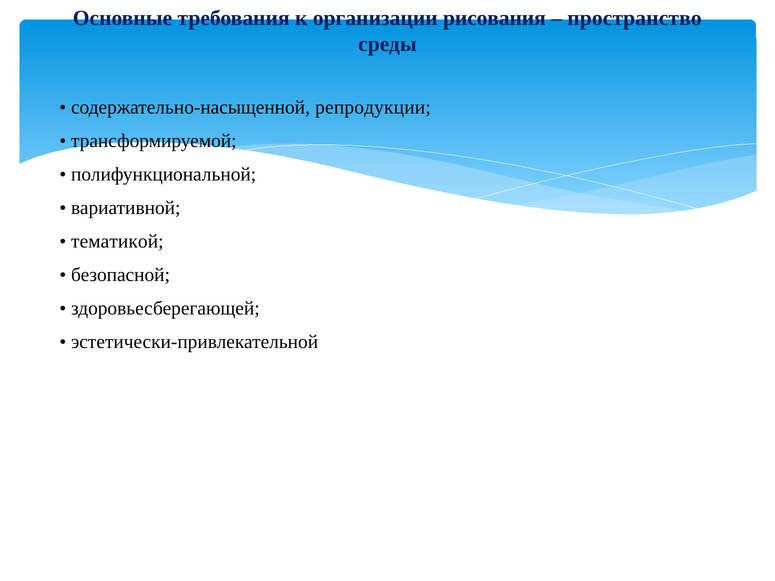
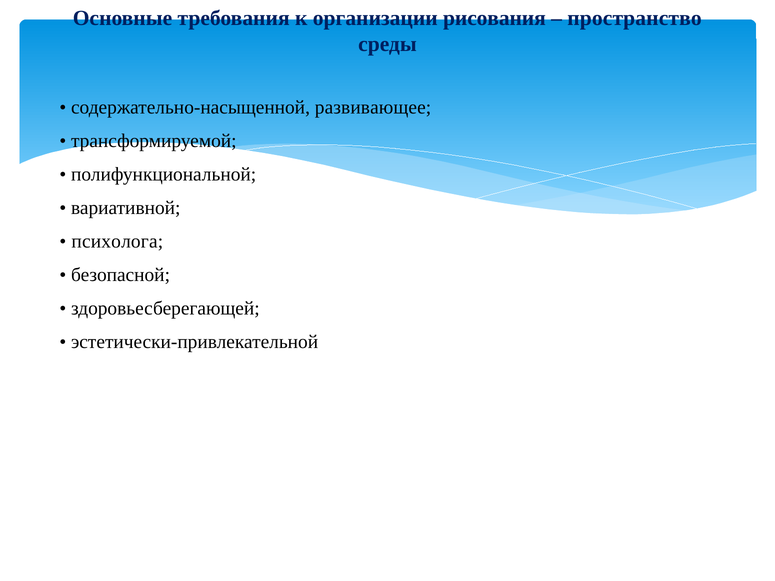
репродукции: репродукции -> развивающее (373, 108)
тематикой: тематикой -> психолога (117, 241)
